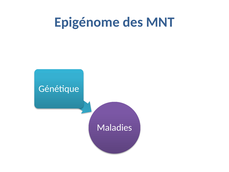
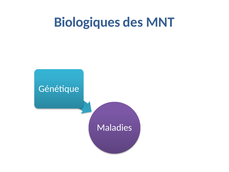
Epigénome: Epigénome -> Biologiques (87, 22)
